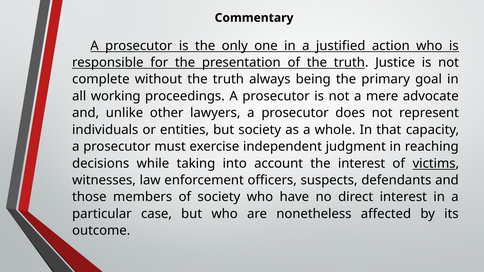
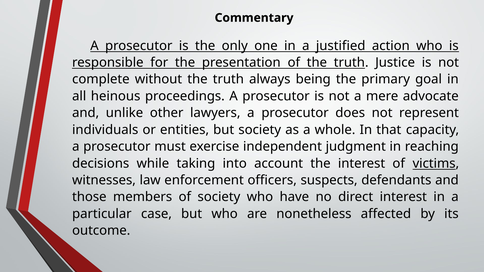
working: working -> heinous (116, 96)
